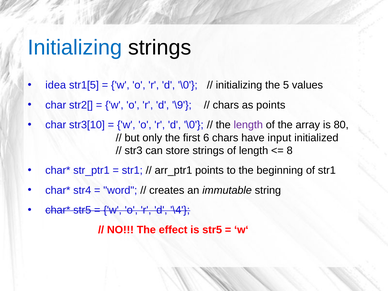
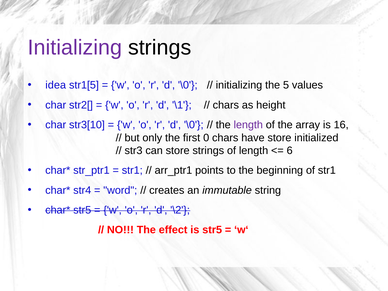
Initializing colour: blue -> purple (75, 48)
\9: \9 -> \1 (182, 105)
as points: points -> height (271, 105)
80: 80 -> 16 (341, 125)
6: 6 -> 0 (206, 138)
have input: input -> store (279, 138)
8: 8 -> 6 (290, 151)
\4: \4 -> \2 (180, 210)
